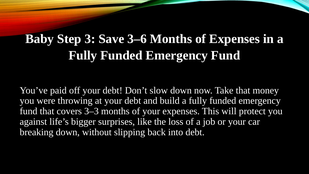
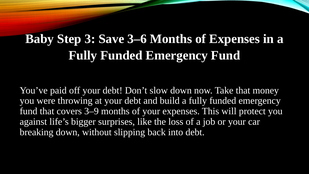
3–3: 3–3 -> 3–9 (91, 111)
